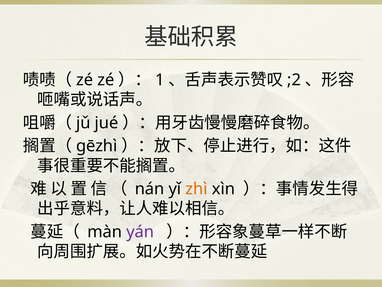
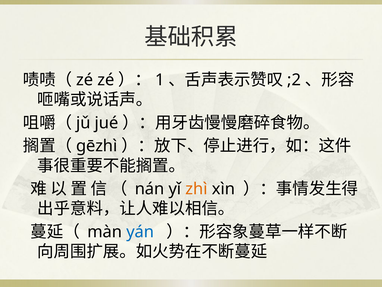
yán colour: purple -> blue (140, 232)
